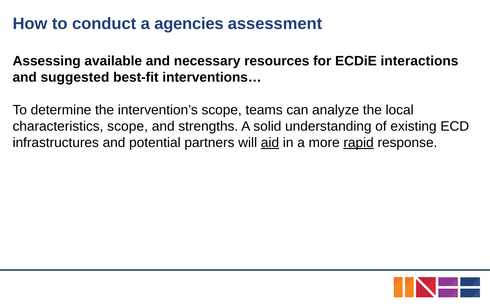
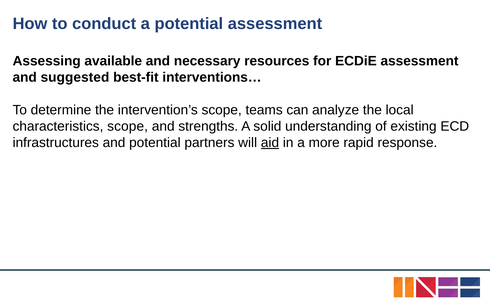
a agencies: agencies -> potential (189, 24)
ECDiE interactions: interactions -> assessment (420, 61)
rapid underline: present -> none (359, 143)
